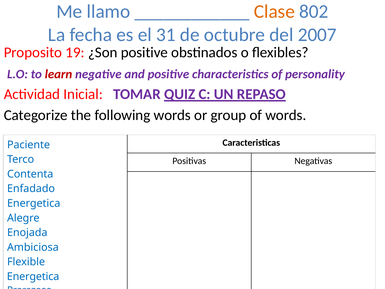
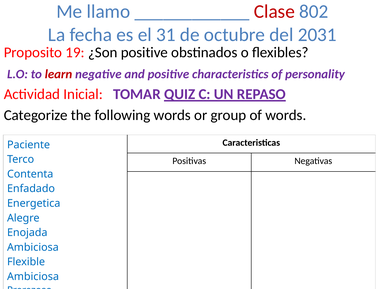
Clase colour: orange -> red (274, 12)
2007: 2007 -> 2031 (317, 35)
Energetica: Energetica -> Ambiciosa (33, 276)
